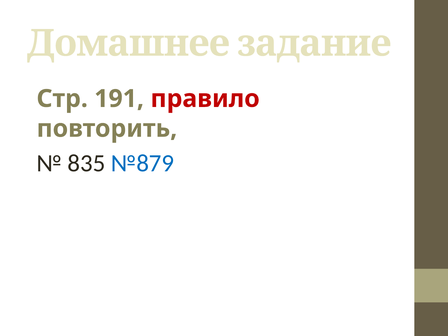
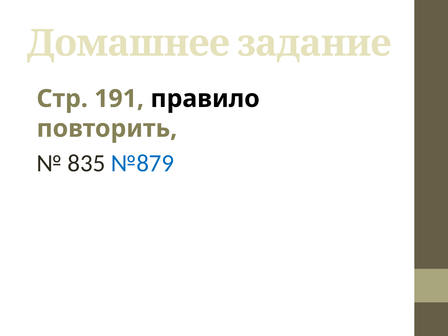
правило colour: red -> black (205, 99)
